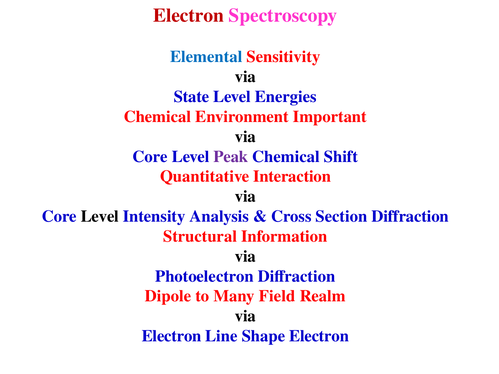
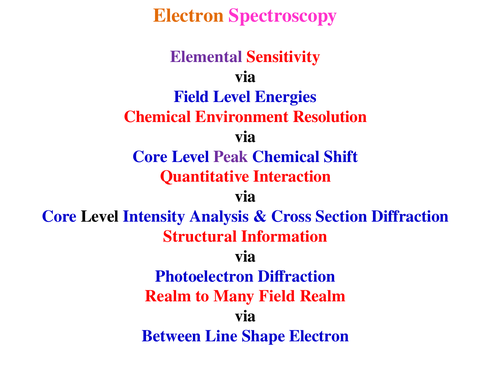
Electron colour: red -> orange (189, 15)
Elemental colour: blue -> purple (206, 57)
State: State -> Field (191, 97)
Important: Important -> Resolution (330, 117)
Dipole: Dipole -> Realm (168, 296)
Electron: Electron -> Between (172, 336)
